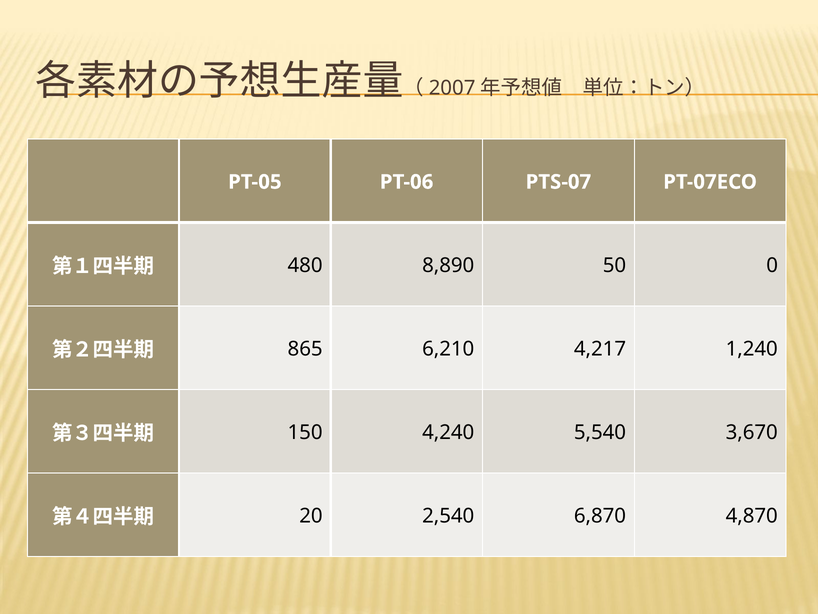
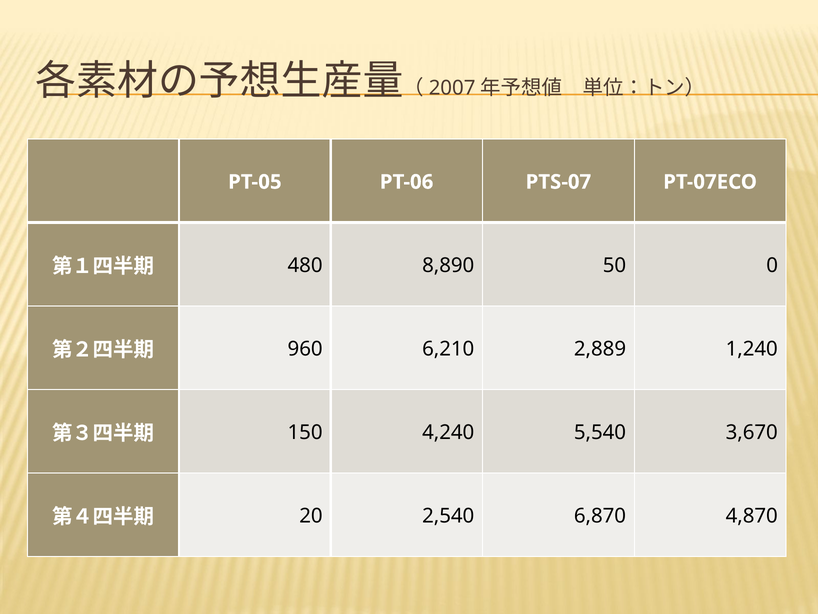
865: 865 -> 960 (305, 349)
4,217: 4,217 -> 2,889 (600, 349)
